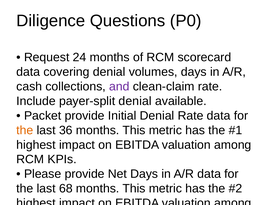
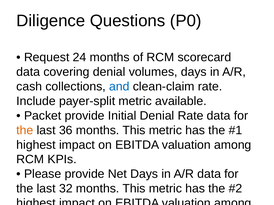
and colour: purple -> blue (119, 87)
payer-split denial: denial -> metric (135, 101)
68: 68 -> 32 (66, 189)
